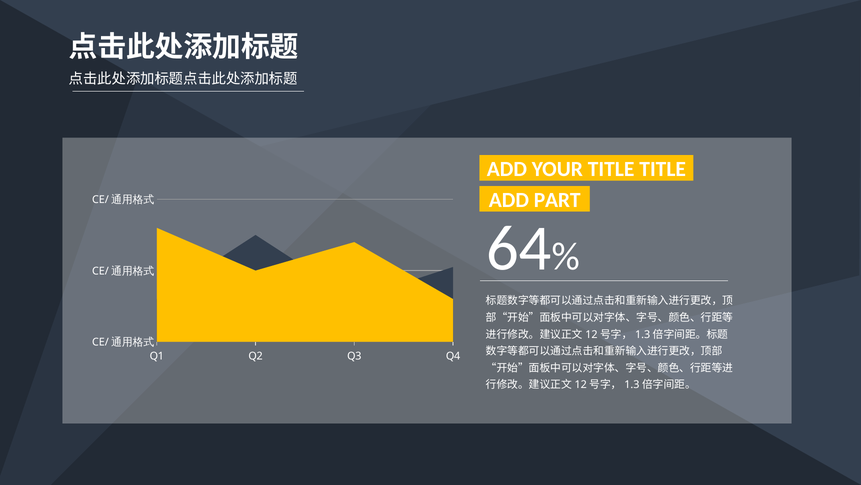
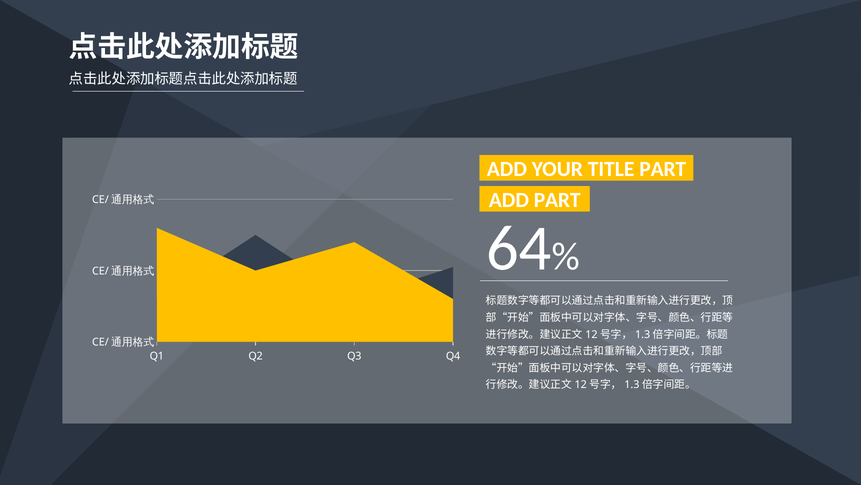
TITLE TITLE: TITLE -> PART (663, 169)
